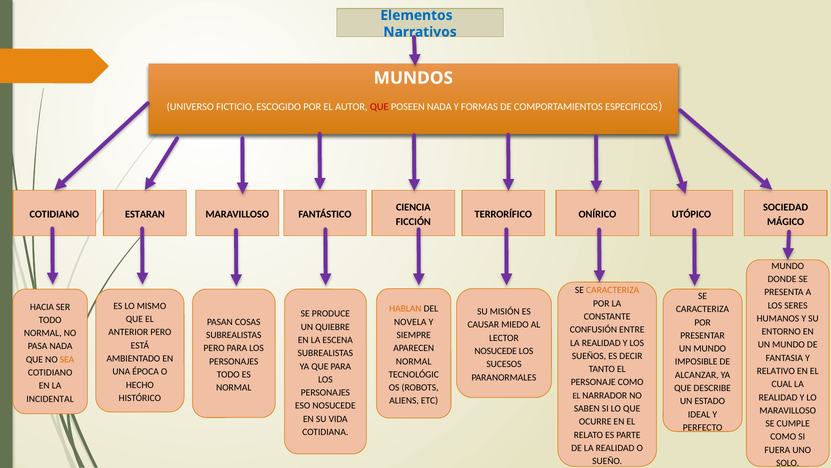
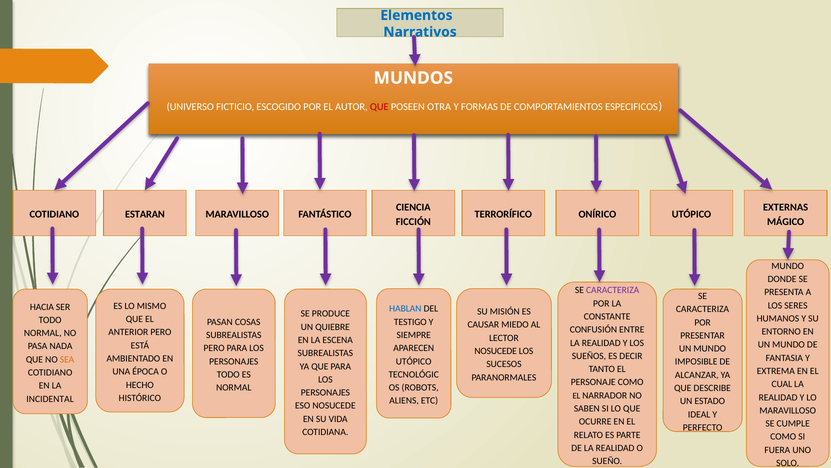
POSEEN NADA: NADA -> OTRA (439, 107)
SOCIEDAD: SOCIEDAD -> EXTERNAS (786, 207)
CARACTERIZA colour: orange -> purple (613, 290)
HABLAN colour: orange -> blue (405, 308)
NOVELA: NOVELA -> TESTIGO (410, 322)
NORMAL: NORMAL -> UTÓPICO (414, 361)
RELATIVO: RELATIVO -> EXTREMA (776, 371)
